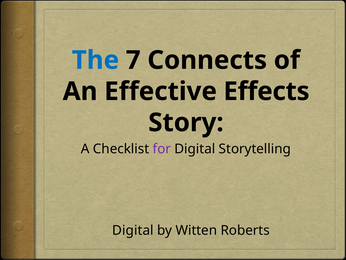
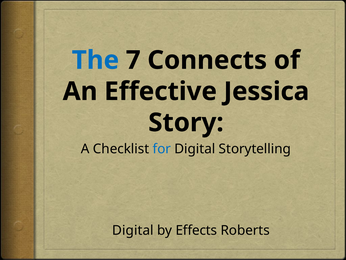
Effects: Effects -> Jessica (266, 91)
for colour: purple -> blue (162, 149)
Witten: Witten -> Effects (196, 230)
